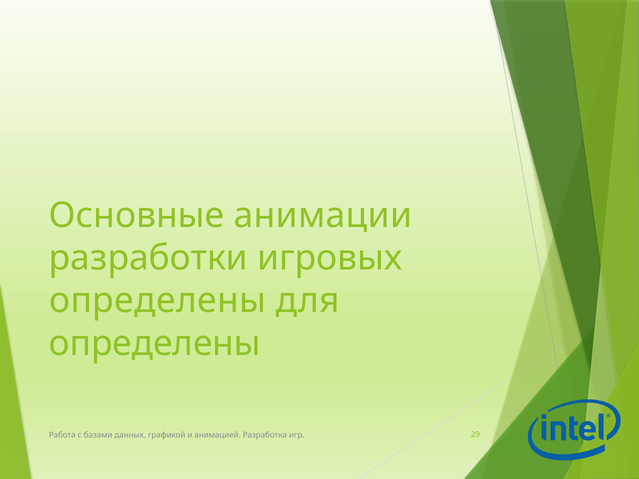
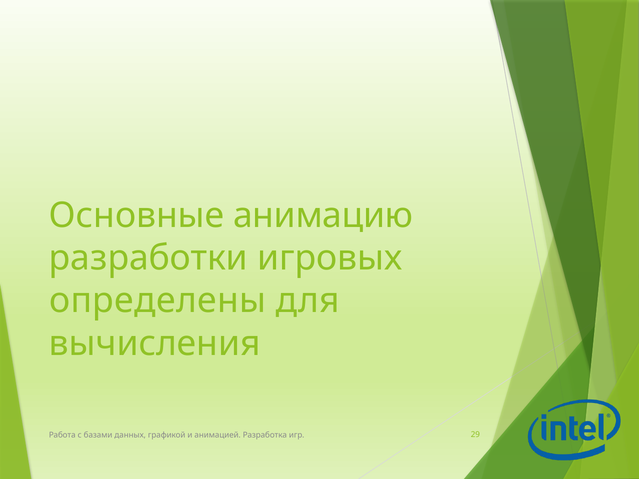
анимации: анимации -> анимацию (323, 216)
определены: определены -> вычисления (155, 343)
